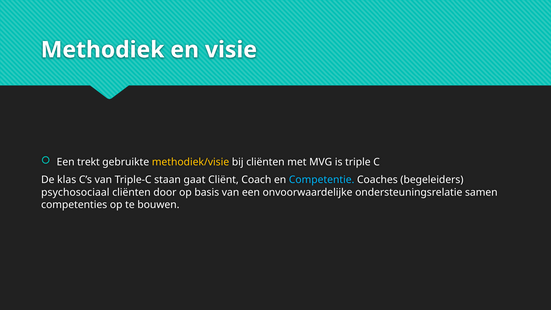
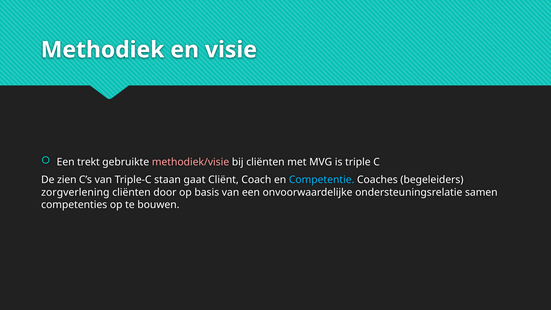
methodiek/visie colour: yellow -> pink (191, 162)
klas: klas -> zien (67, 180)
psychosociaal: psychosociaal -> zorgverlening (75, 192)
